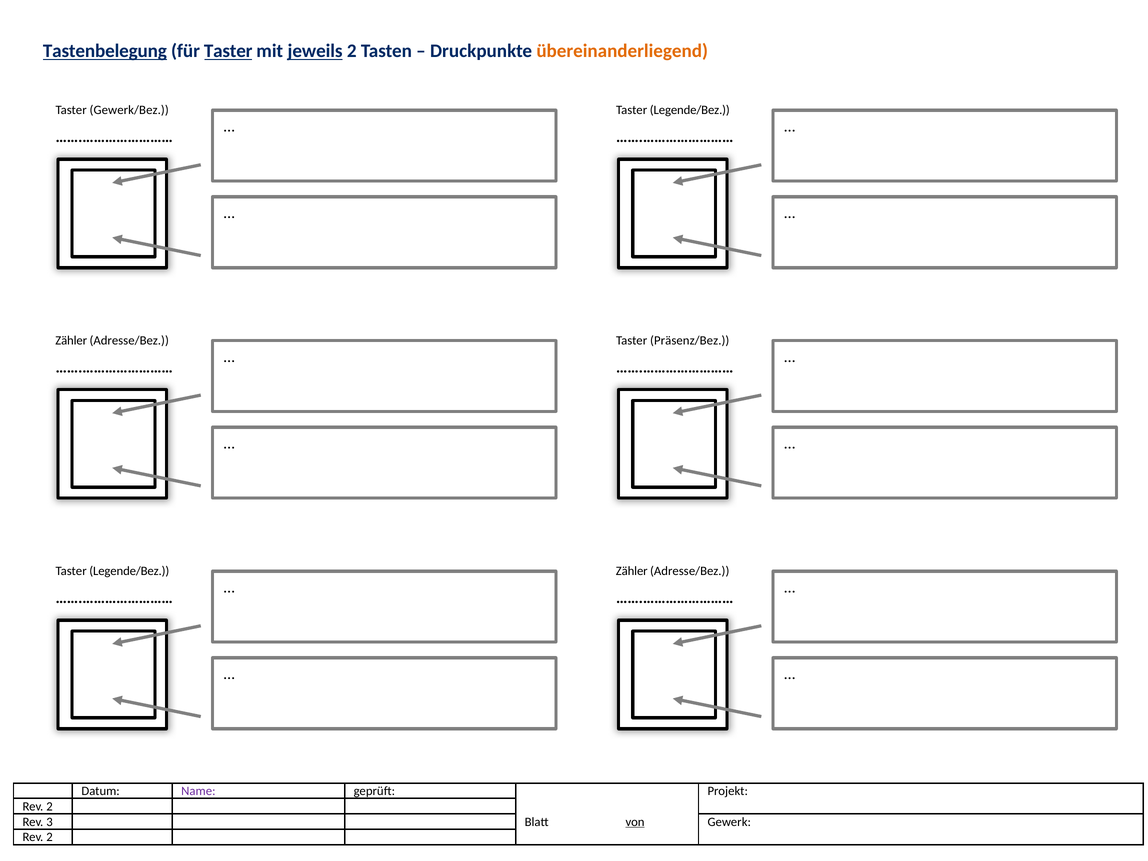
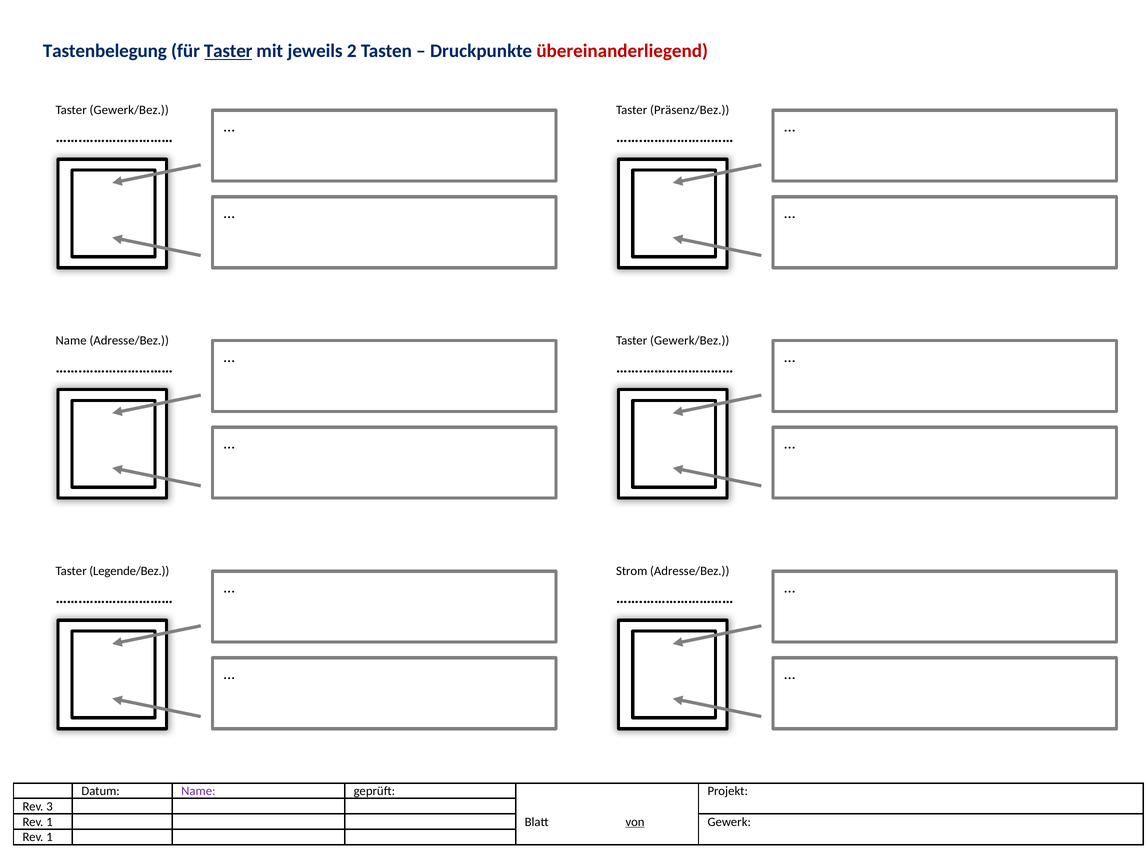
Tastenbelegung underline: present -> none (105, 51)
jeweils underline: present -> none (315, 51)
übereinanderliegend colour: orange -> red (622, 51)
Legende/Bez: Legende/Bez -> Präsenz/Bez (690, 110)
Zähler: Zähler -> Name (71, 341)
Präsenz/Bez: Präsenz/Bez -> Gewerk/Bez (690, 341)
Zähler: Zähler -> Strom (632, 571)
2: 2 -> 3 (50, 806)
3: 3 -> 1 (50, 822)
2: 2 -> 1 (50, 837)
